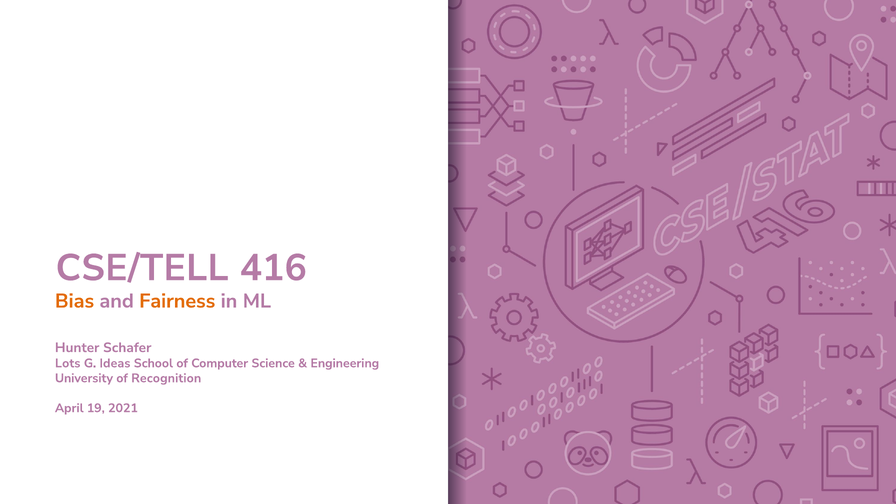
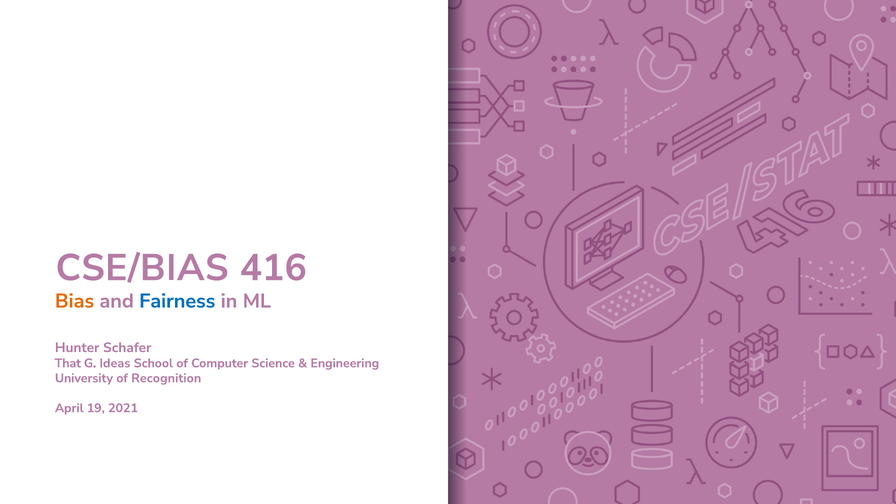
CSE/TELL: CSE/TELL -> CSE/BIAS (142, 268)
Fairness colour: orange -> blue (177, 301)
Lots: Lots -> That (68, 363)
